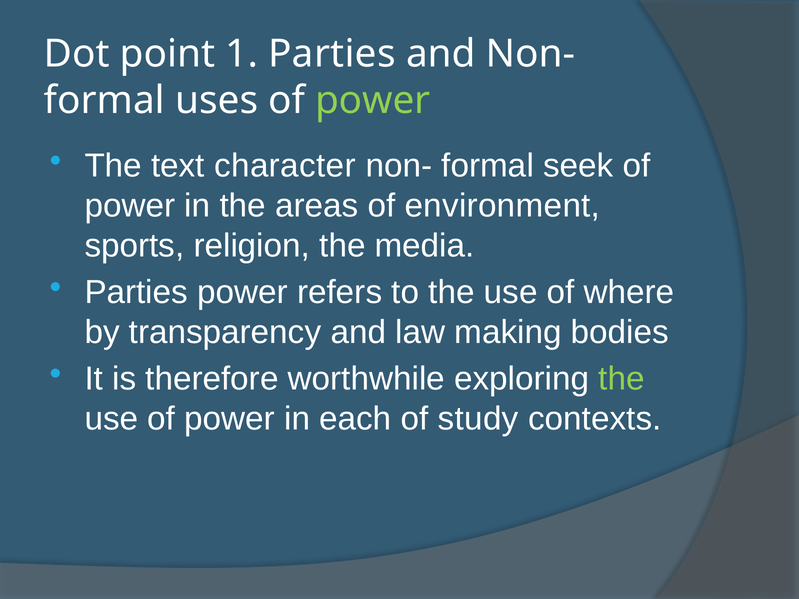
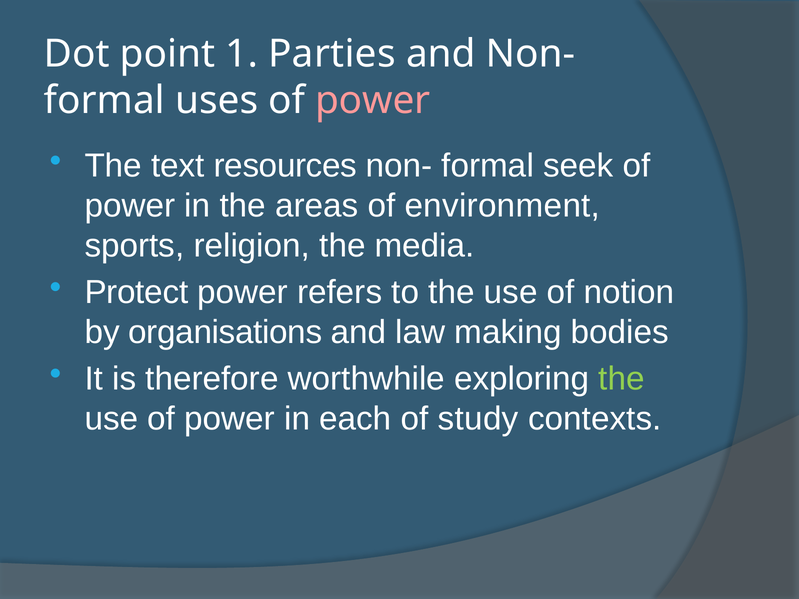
power colour: light green -> pink (373, 101)
character: character -> resources (285, 166)
Parties: Parties -> Protect (136, 293)
where: where -> notion (629, 293)
transparency: transparency -> organisations (225, 333)
